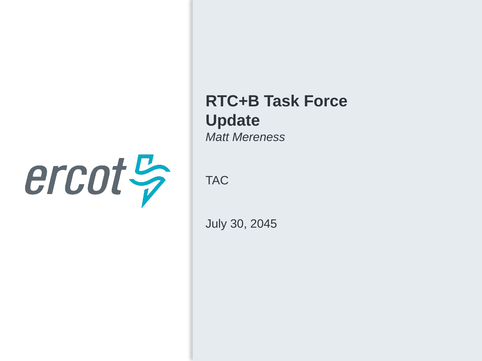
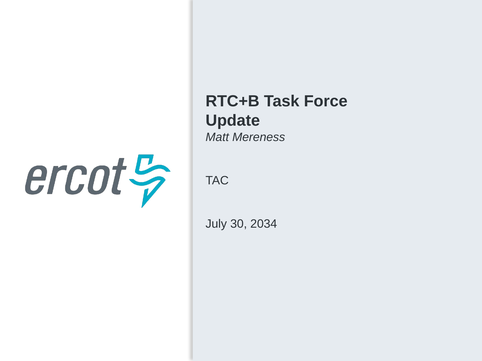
2045: 2045 -> 2034 (264, 224)
